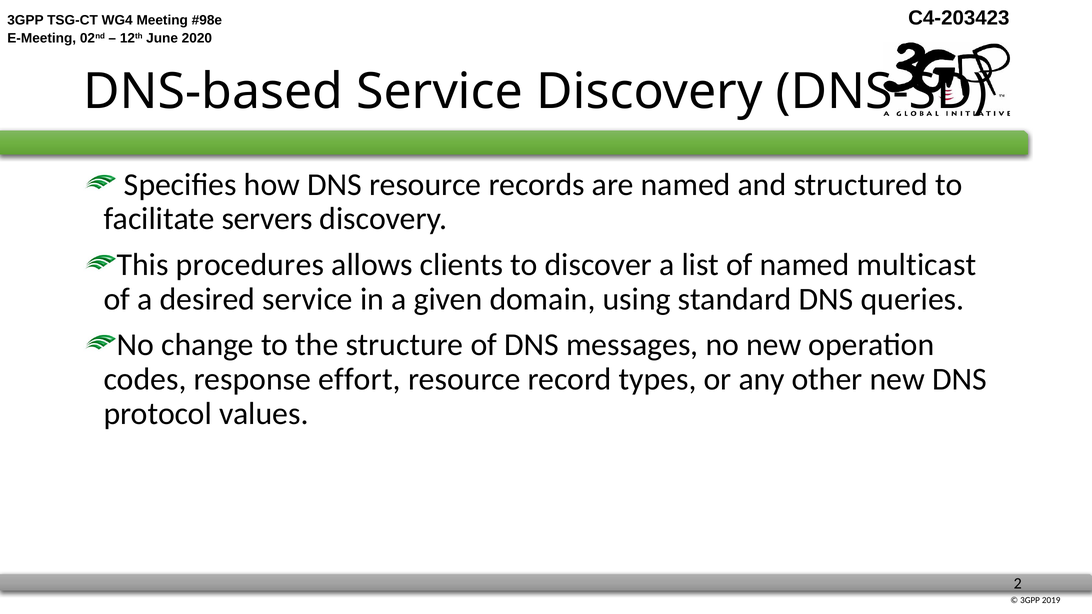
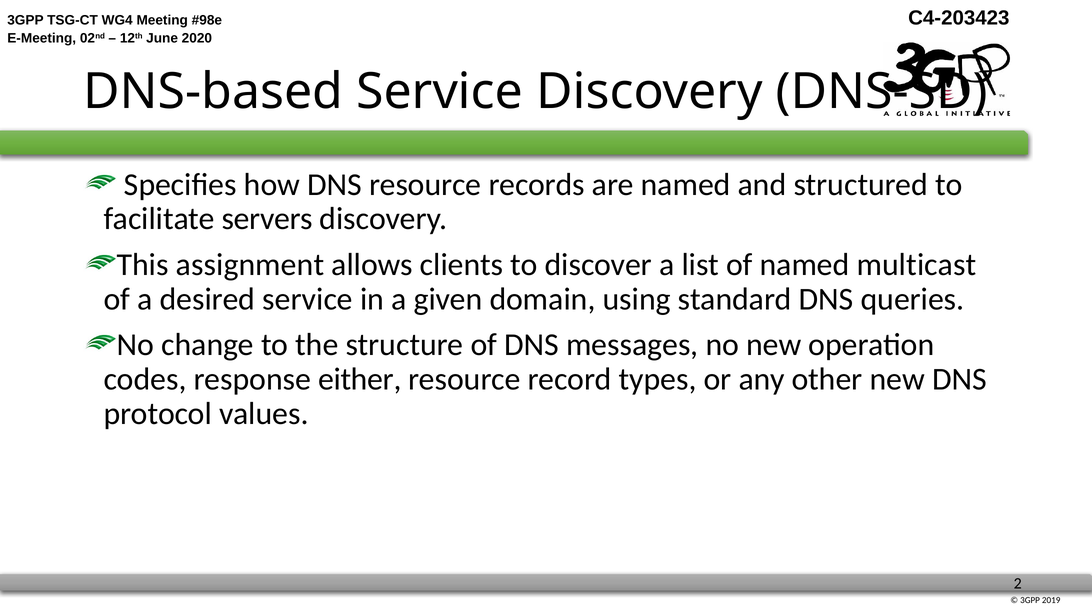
procedures: procedures -> assignment (250, 265)
effort: effort -> either (360, 379)
